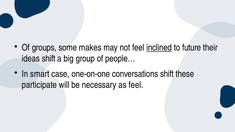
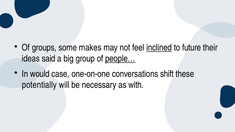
ideas shift: shift -> said (49, 59)
people… underline: none -> present (120, 59)
smart: smart -> would (40, 74)
participate: participate -> potentially (39, 85)
as feel: feel -> with (136, 85)
